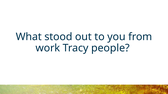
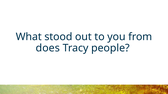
work: work -> does (48, 48)
